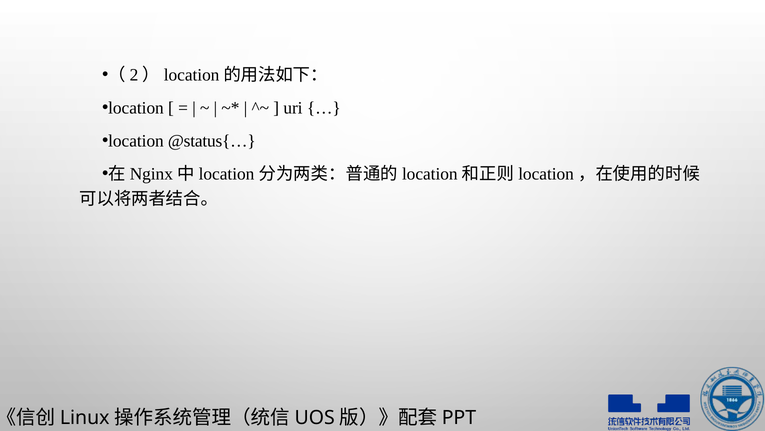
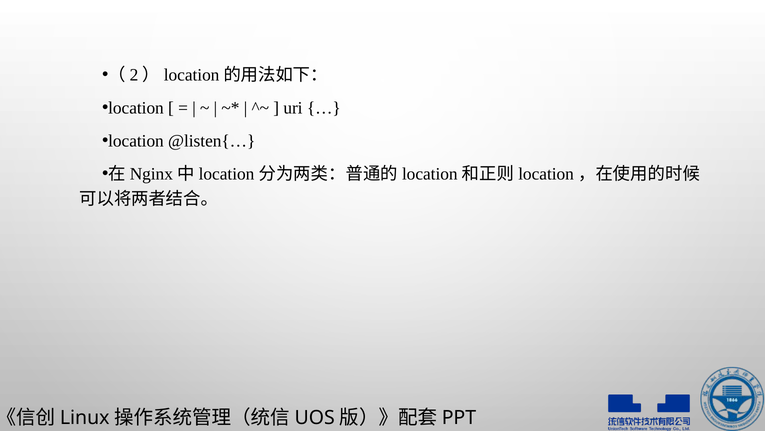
@status{…: @status{… -> @listen{… (212, 141)
